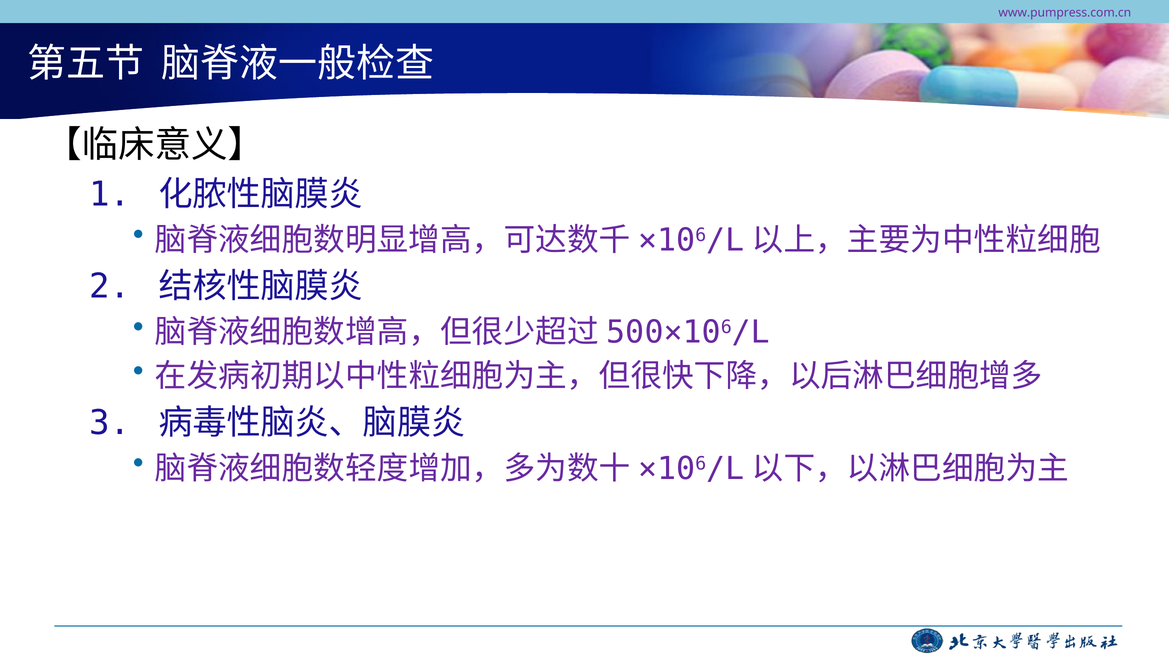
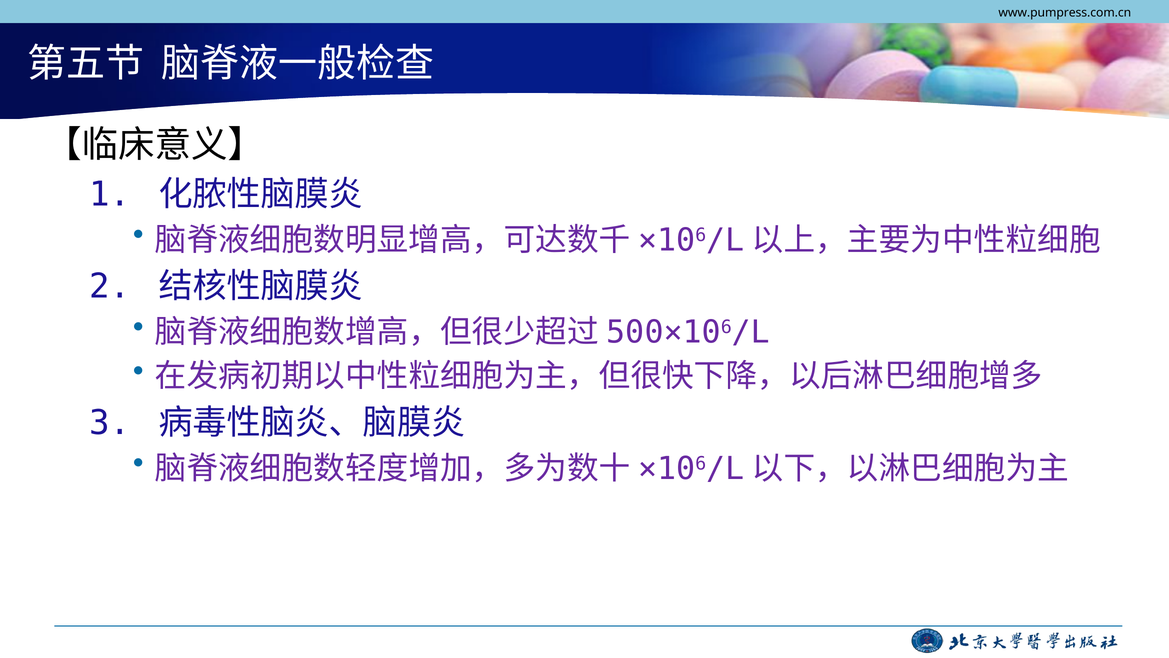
www.pumpress.com.cn colour: purple -> black (1065, 13)
